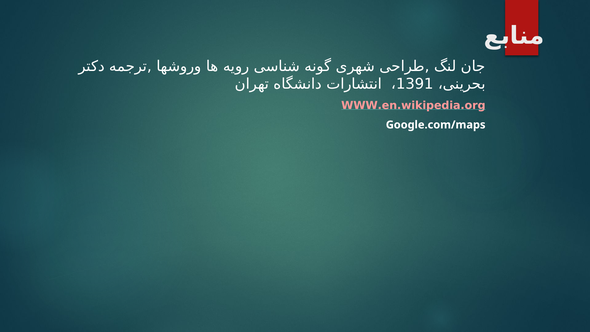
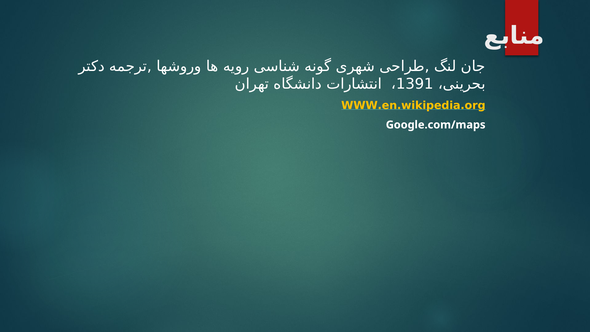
WWW.en.wikipedia.org colour: pink -> yellow (413, 105)
